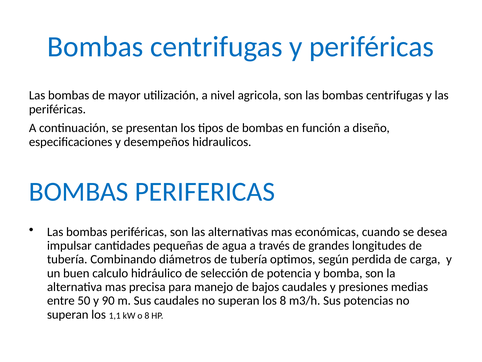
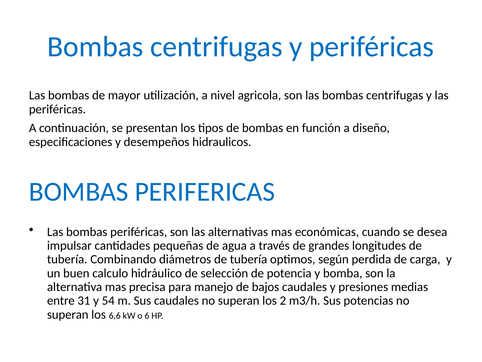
50: 50 -> 31 (84, 300)
90: 90 -> 54 (108, 300)
los 8: 8 -> 2 (283, 300)
1,1: 1,1 -> 6,6 (115, 315)
o 8: 8 -> 6 (147, 315)
